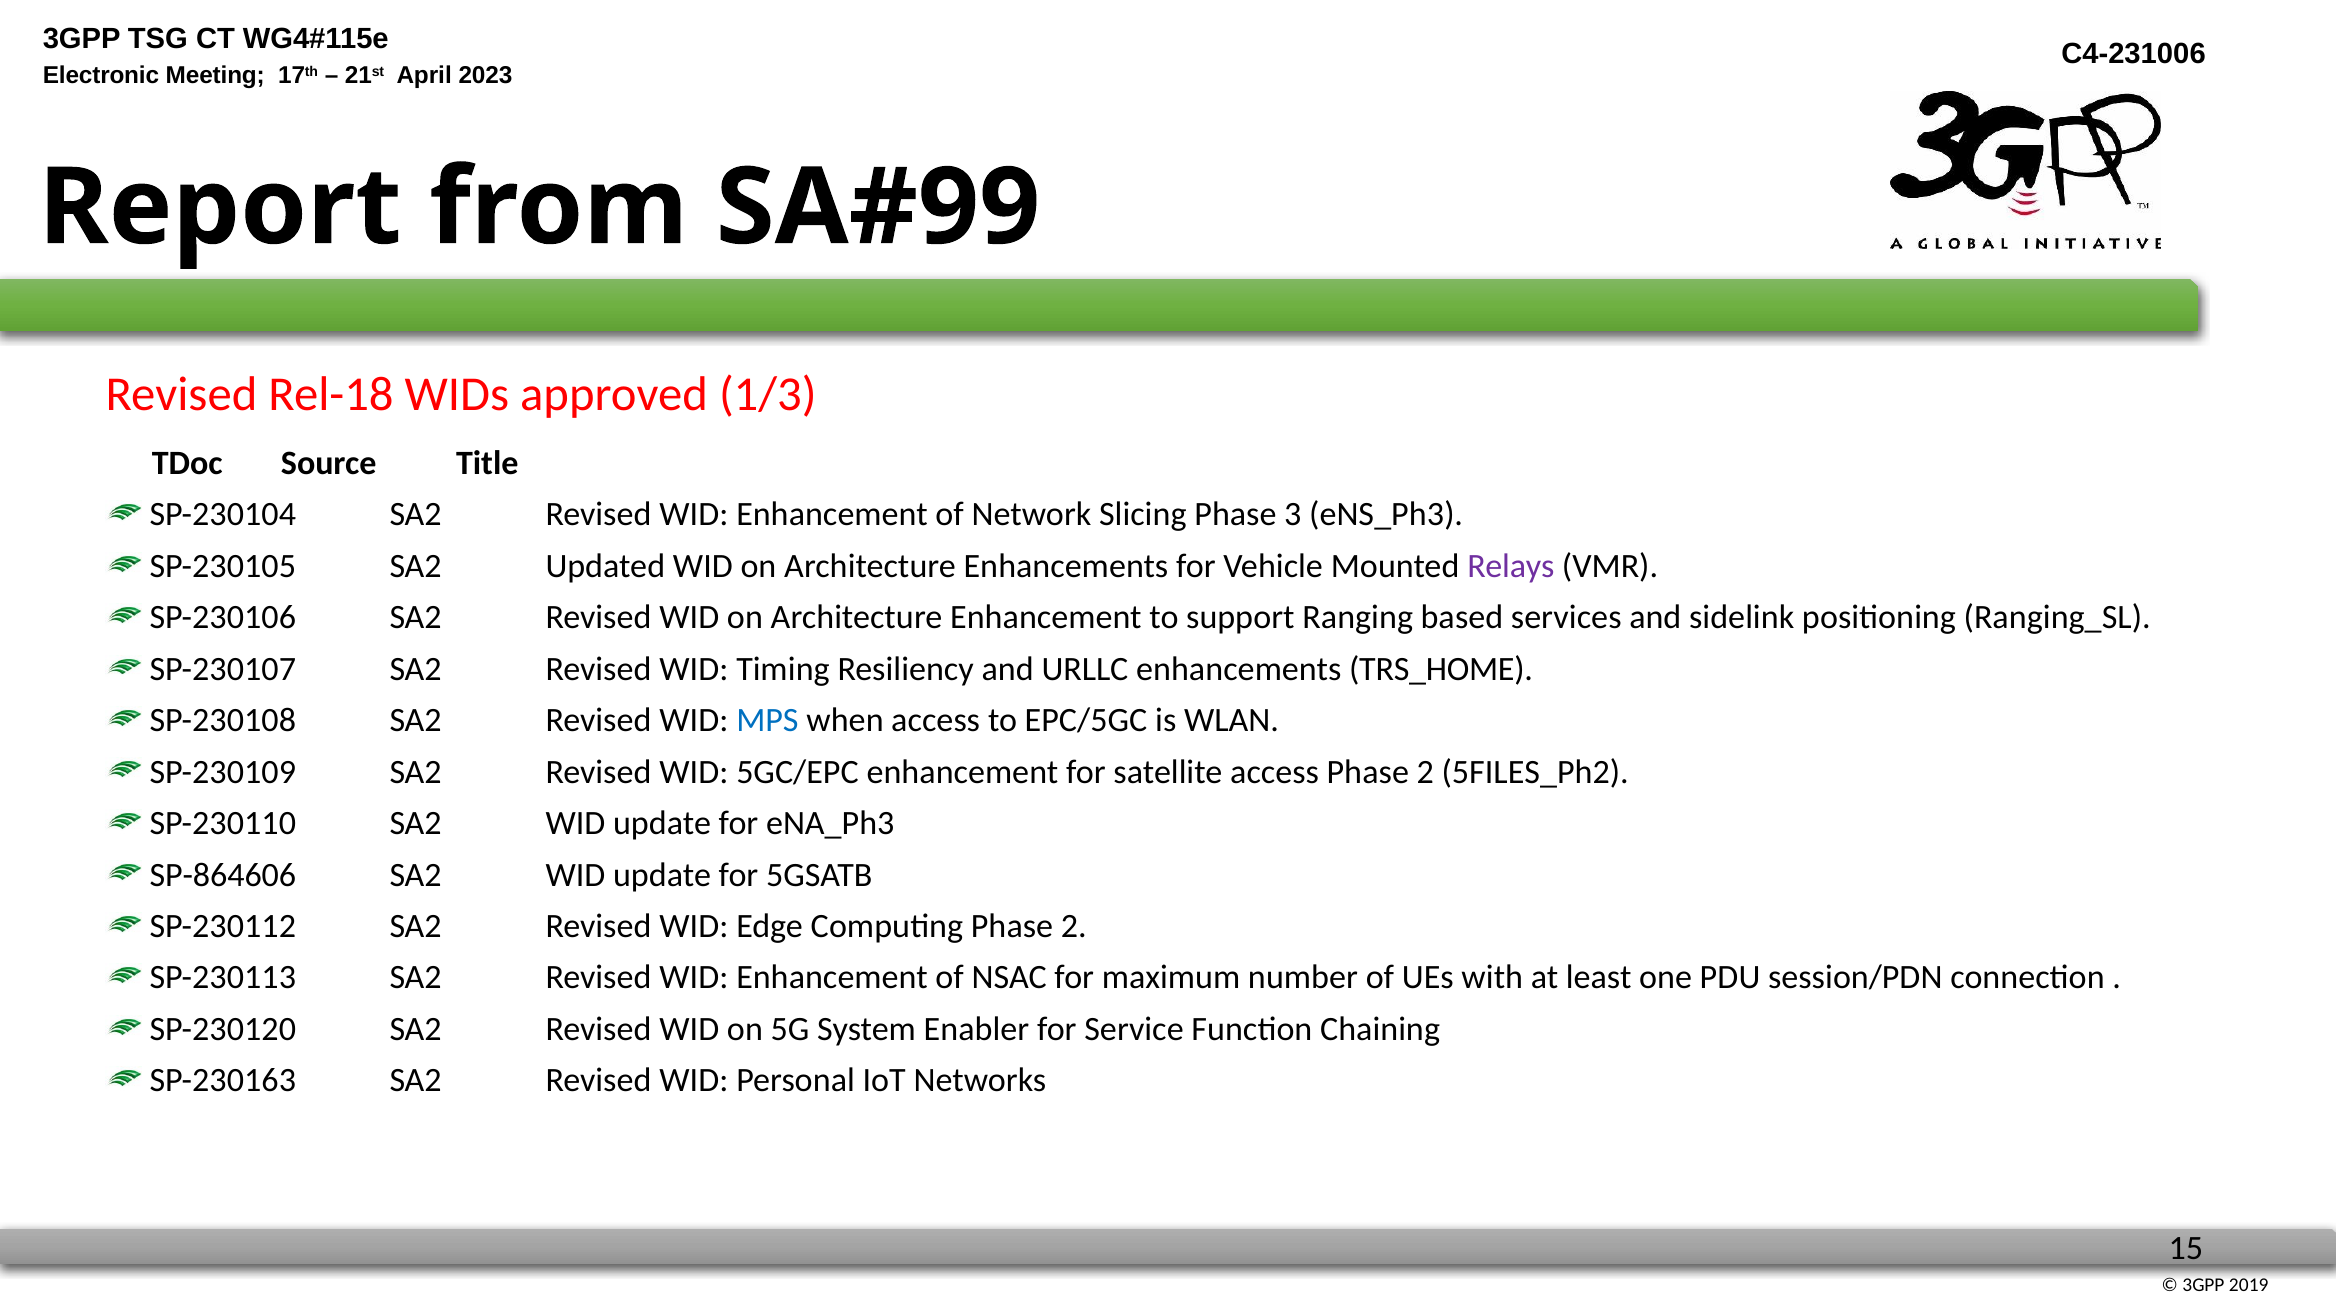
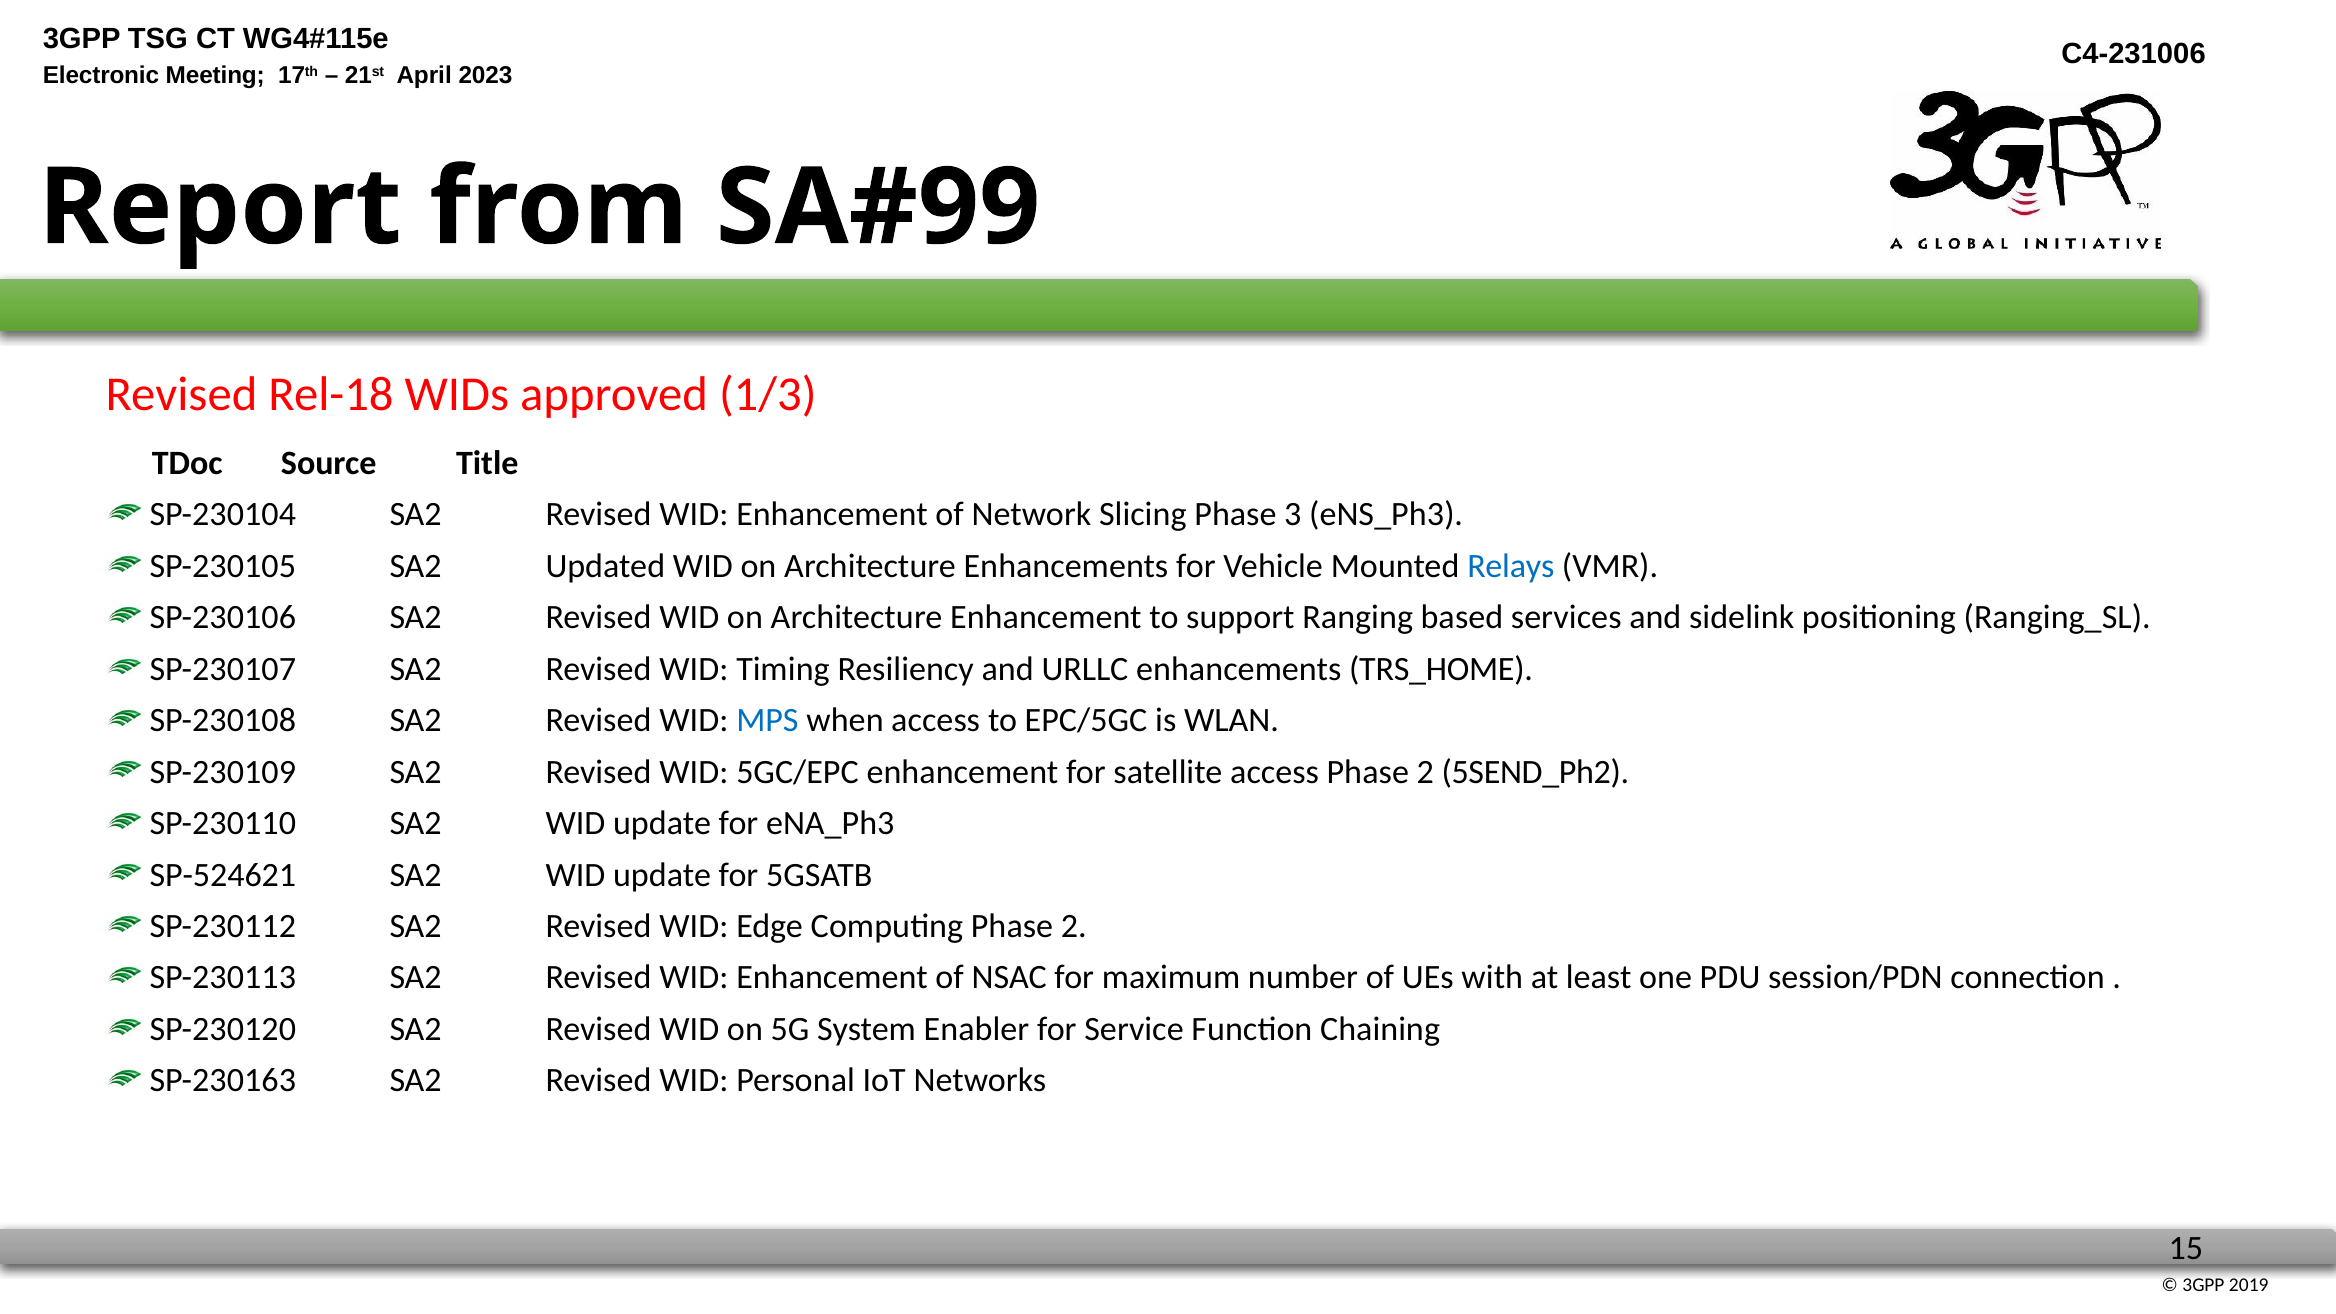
Relays colour: purple -> blue (1511, 566)
5FILES_Ph2: 5FILES_Ph2 -> 5SEND_Ph2 (1535, 772)
SP-864606: SP-864606 -> SP-524621 (223, 875)
